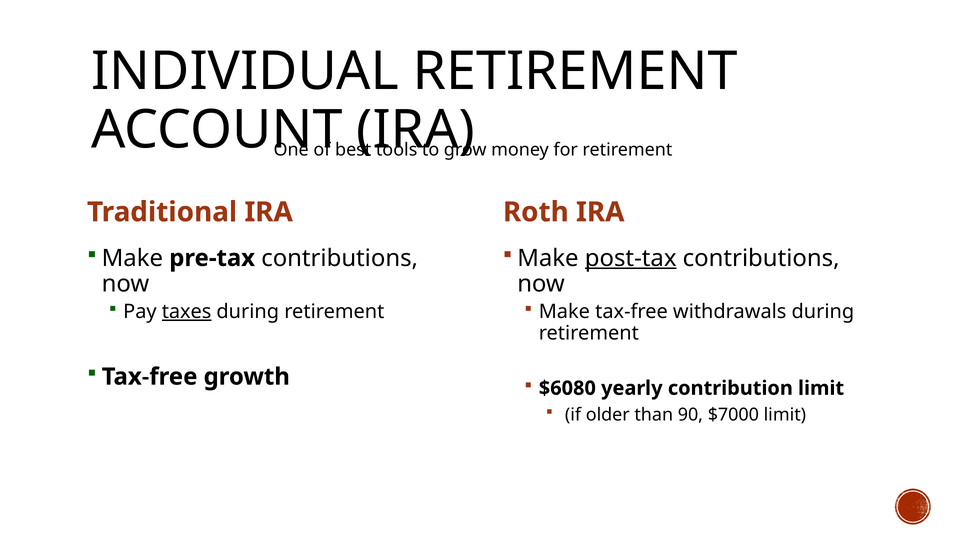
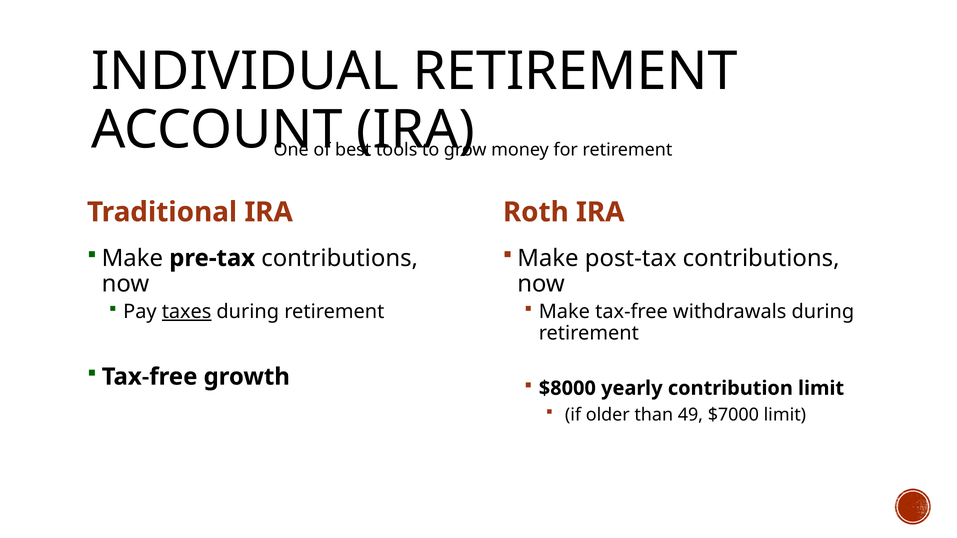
post-tax underline: present -> none (631, 258)
$6080: $6080 -> $8000 (567, 388)
90: 90 -> 49 (690, 415)
